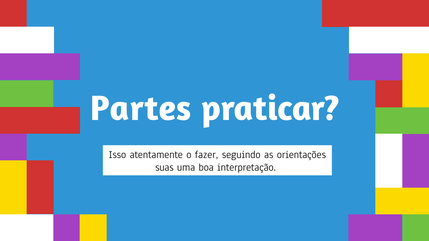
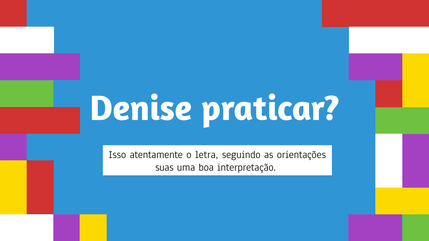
Partes: Partes -> Denise (141, 108)
fazer: fazer -> letra (207, 155)
